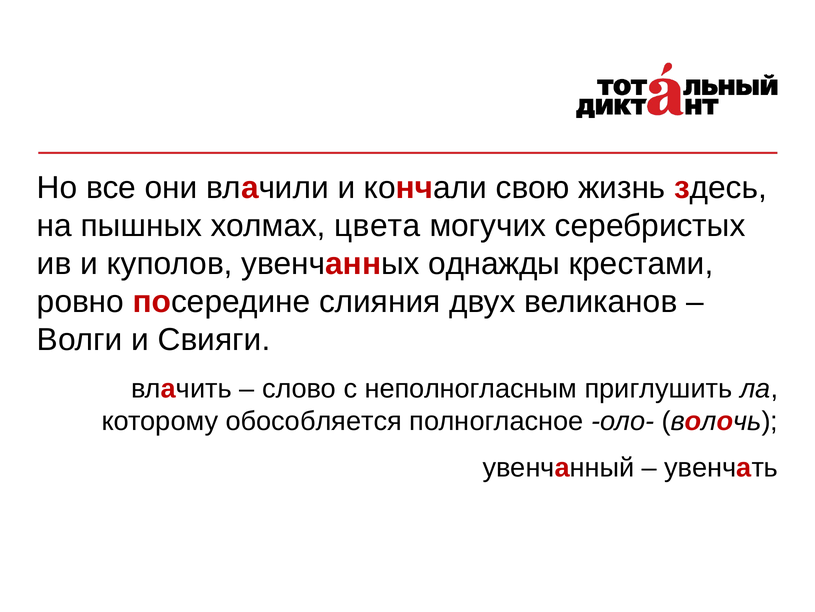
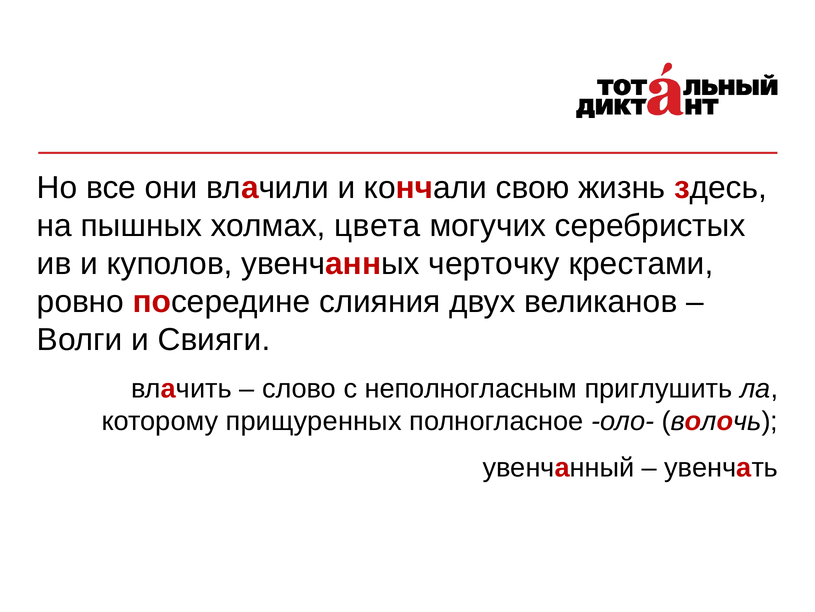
однажды: однажды -> черточку (494, 263)
обособляется: обособляется -> прищуренных (314, 421)
